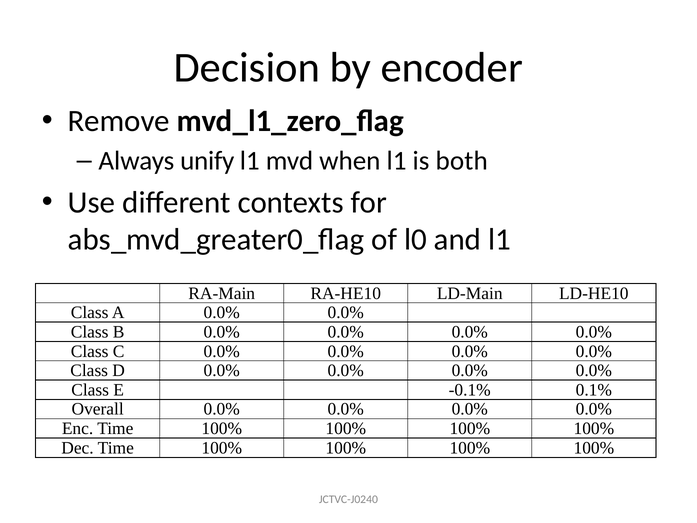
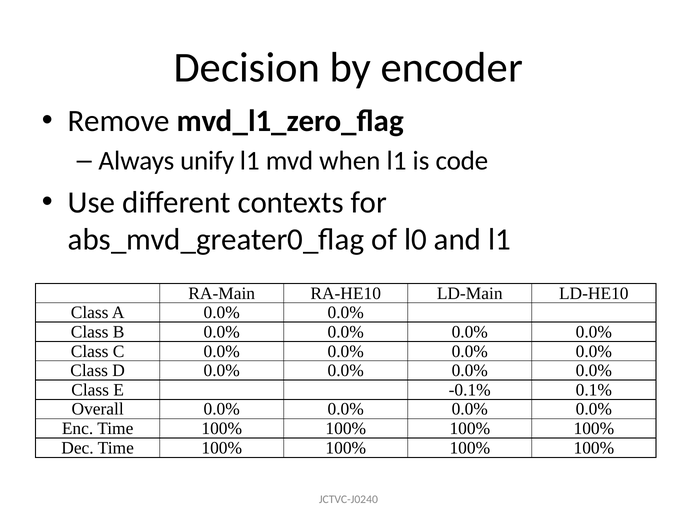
both: both -> code (462, 161)
